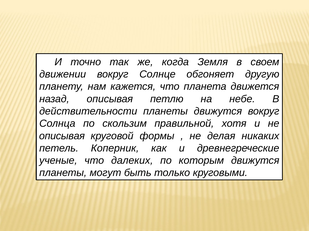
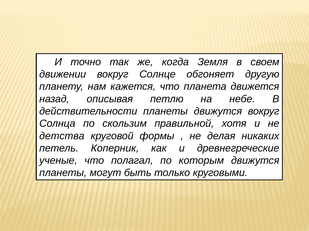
описывая: описывая -> детства (62, 136)
далеких: далеких -> полагал (132, 161)
